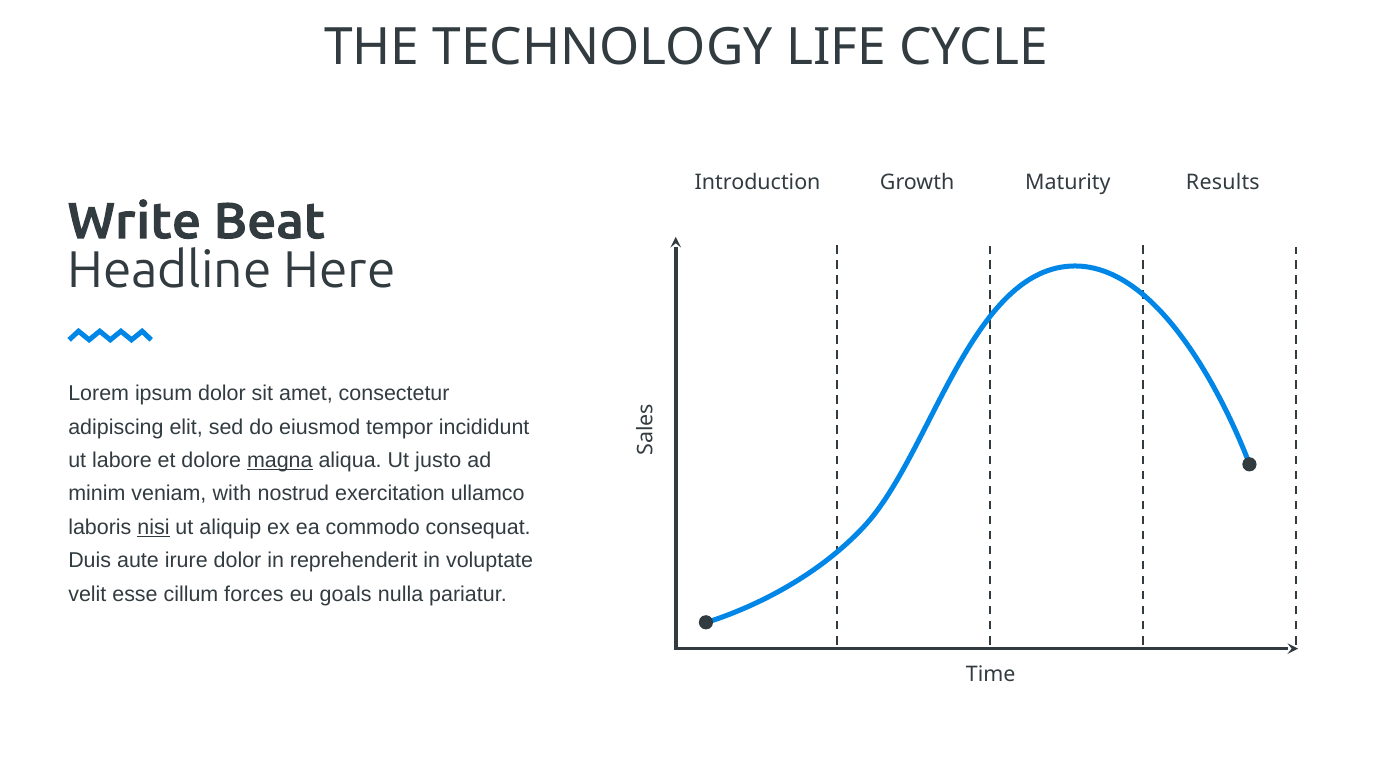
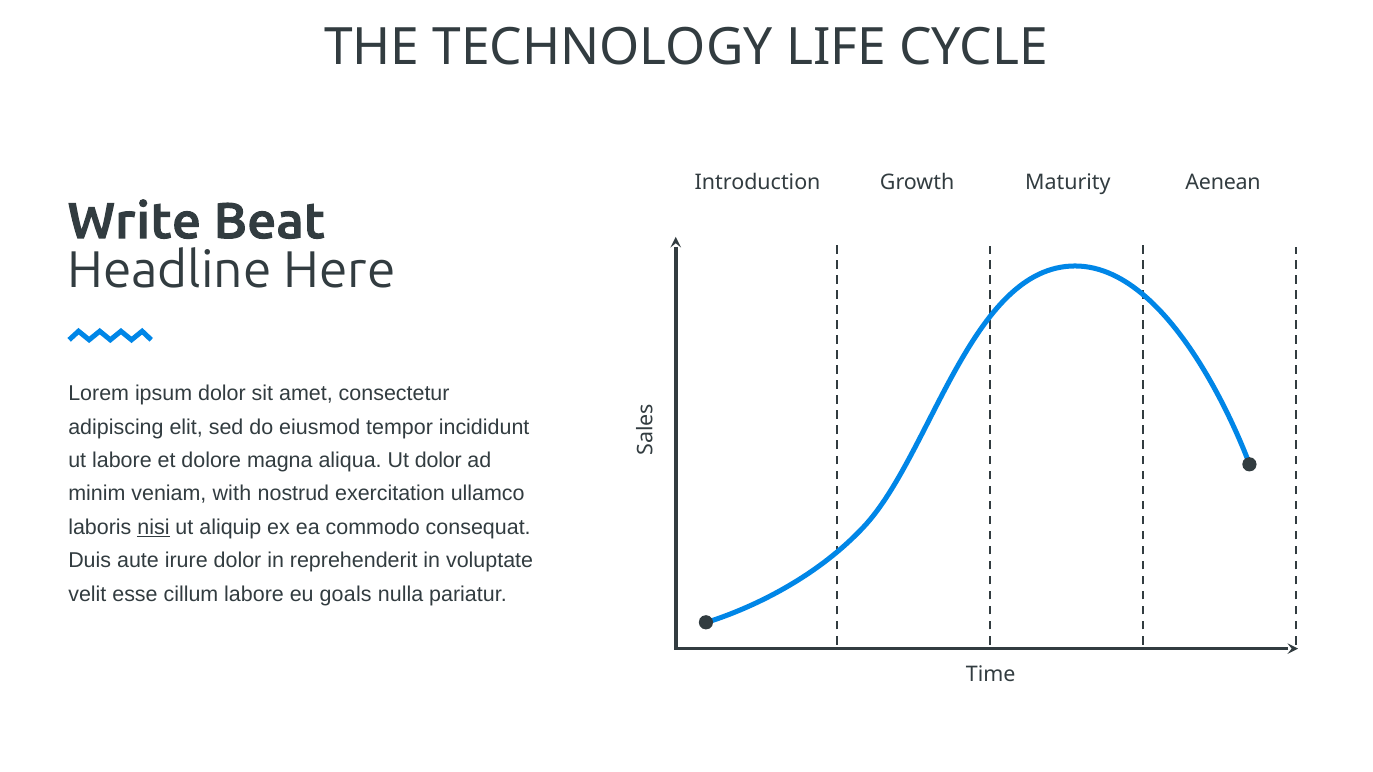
Results: Results -> Aenean (1223, 183)
magna underline: present -> none (280, 461)
Ut justo: justo -> dolor (438, 461)
cillum forces: forces -> labore (254, 594)
